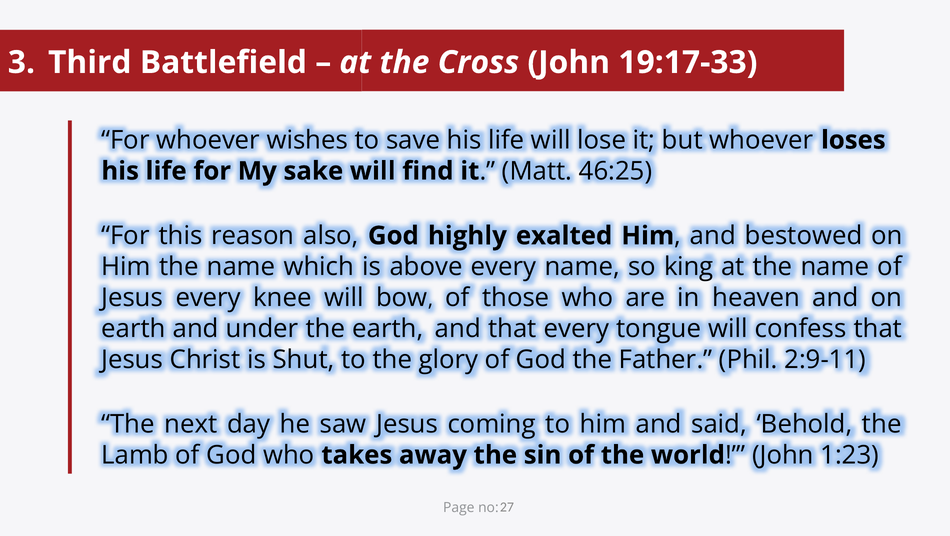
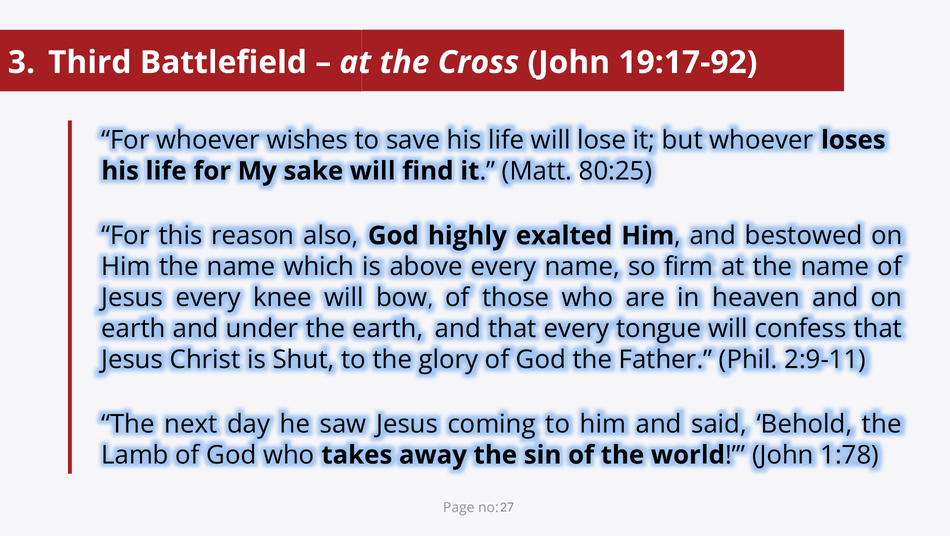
19:17-33: 19:17-33 -> 19:17-92 (688, 62)
46:25: 46:25 -> 80:25 (616, 171)
king: king -> firm (689, 267)
1:23: 1:23 -> 1:78 (850, 455)
